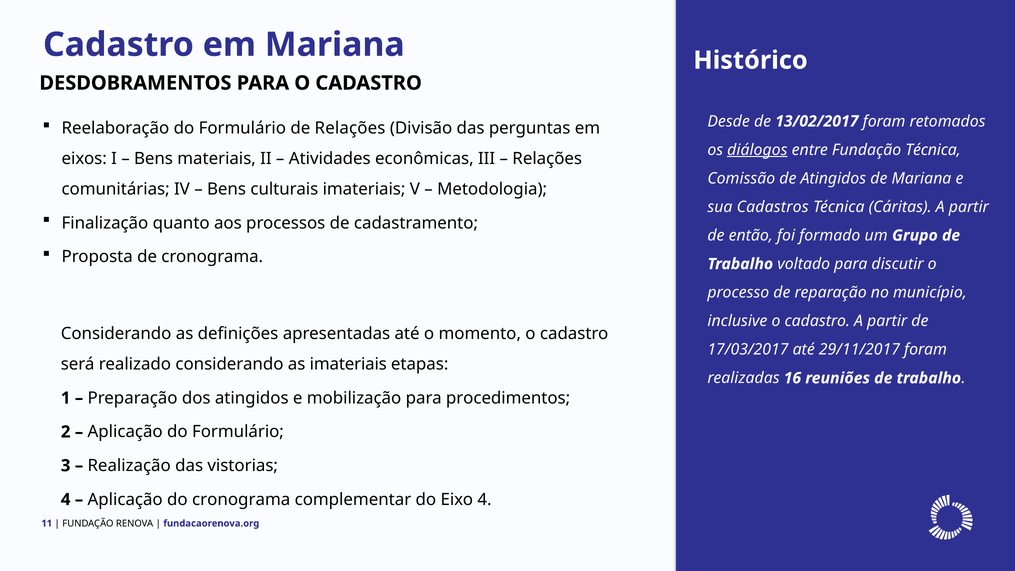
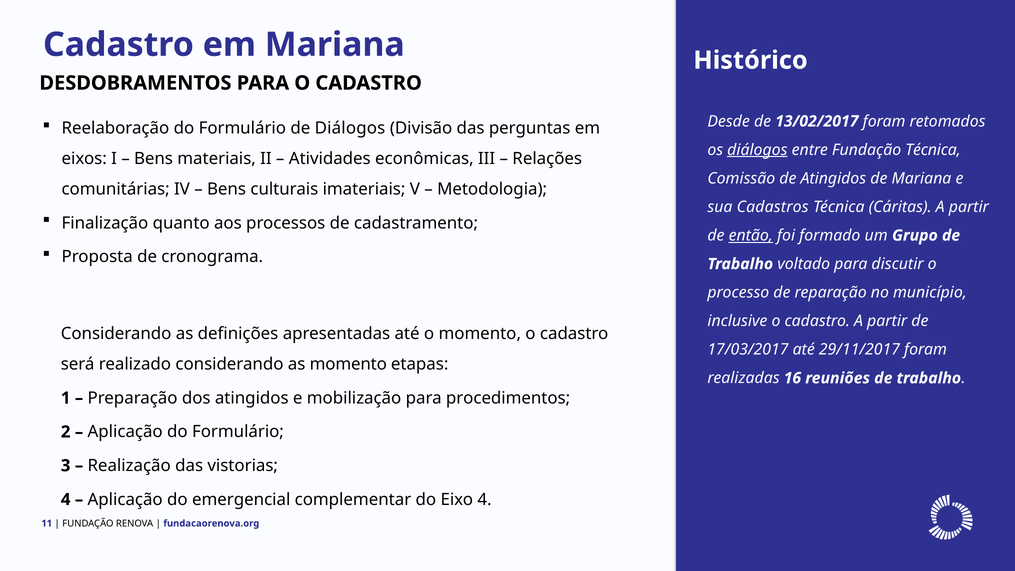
de Relações: Relações -> Diálogos (350, 128)
então underline: none -> present (751, 235)
as imateriais: imateriais -> momento (348, 364)
do cronograma: cronograma -> emergencial (241, 500)
